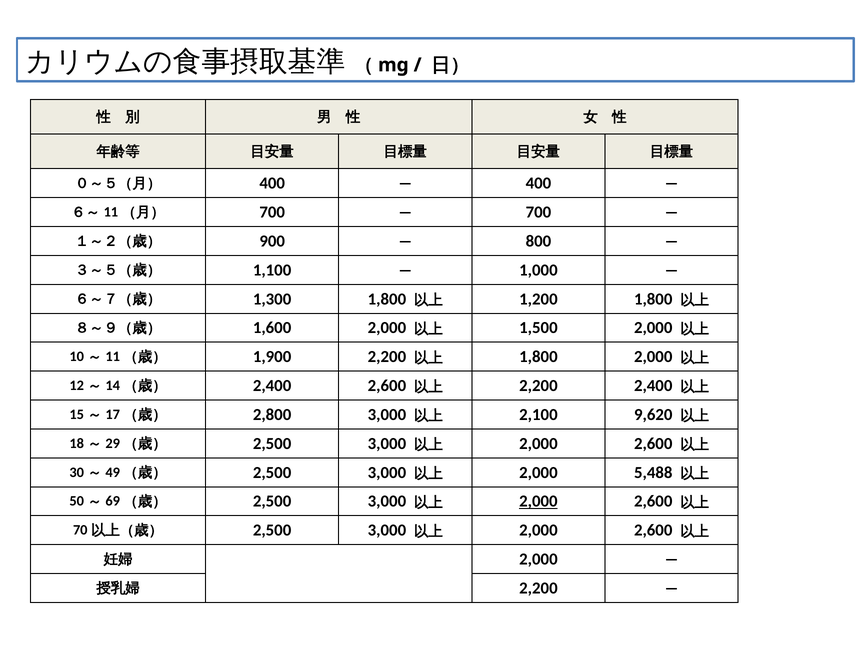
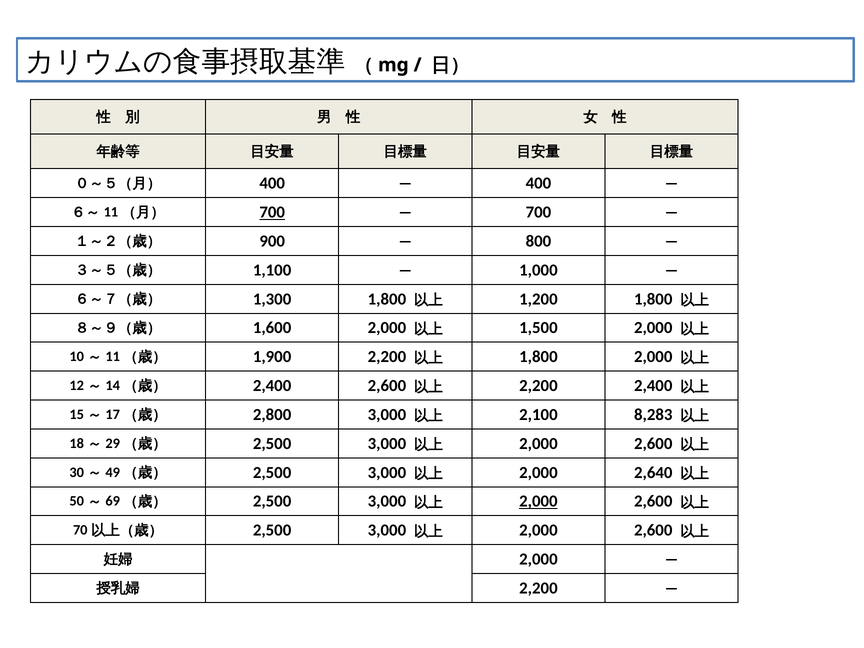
700 underline: none -> present (272, 212)
9,620: 9,620 -> 8,283 (653, 415)
5,488: 5,488 -> 2,640 (653, 473)
